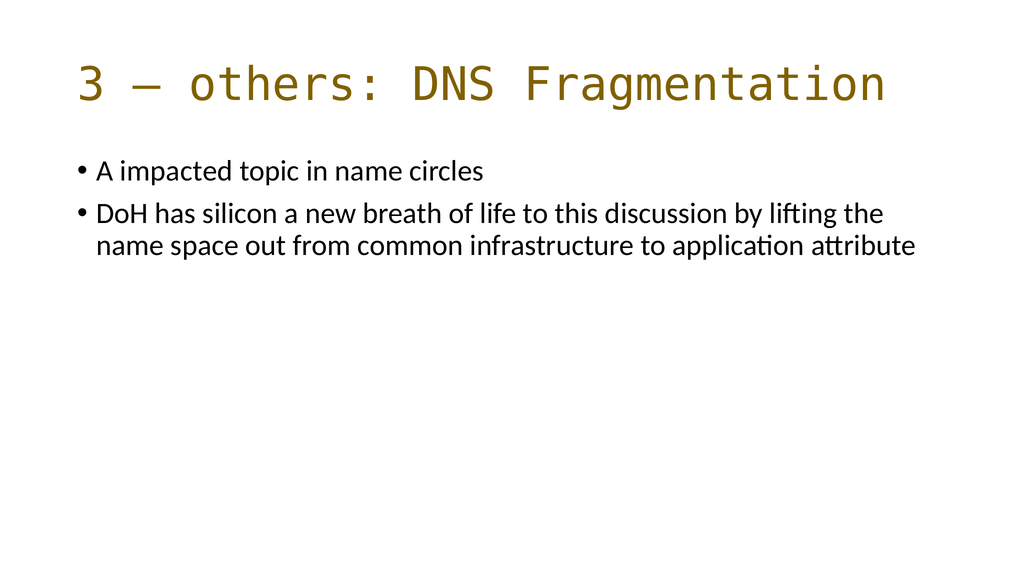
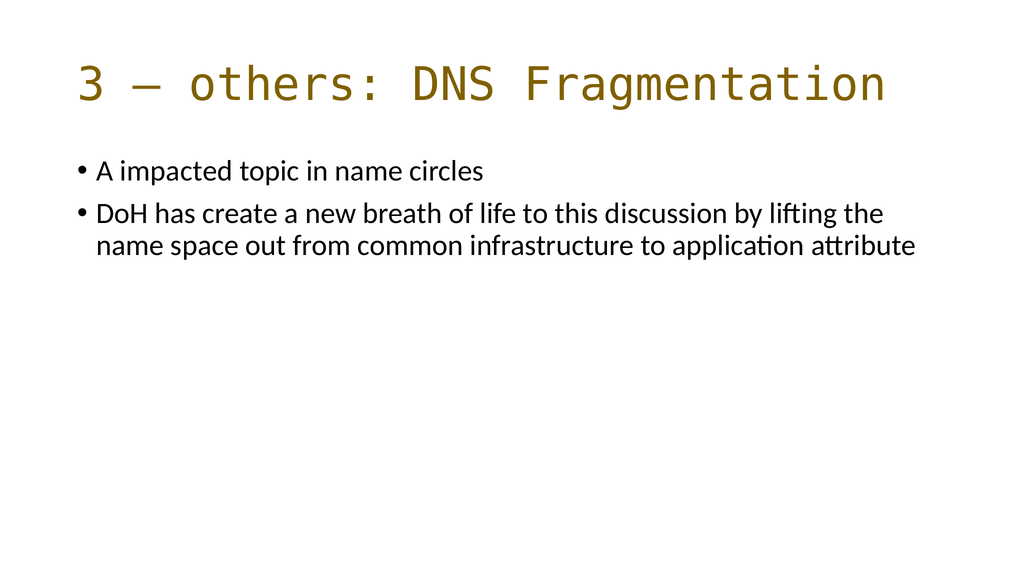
silicon: silicon -> create (240, 214)
